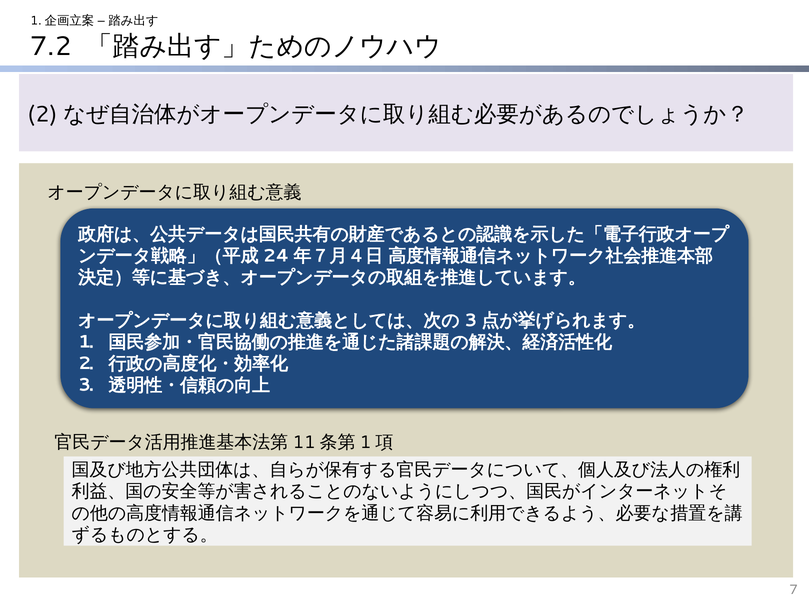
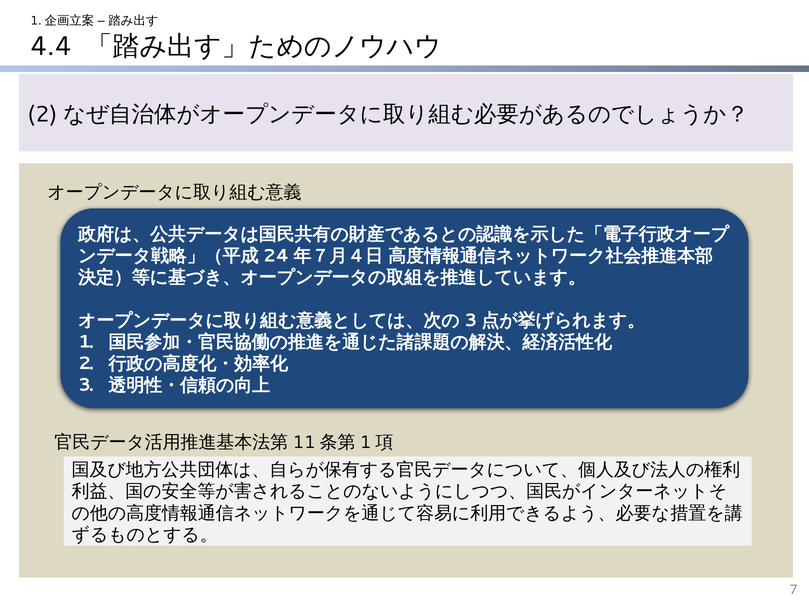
7.2: 7.2 -> 4.4 (51, 46)
